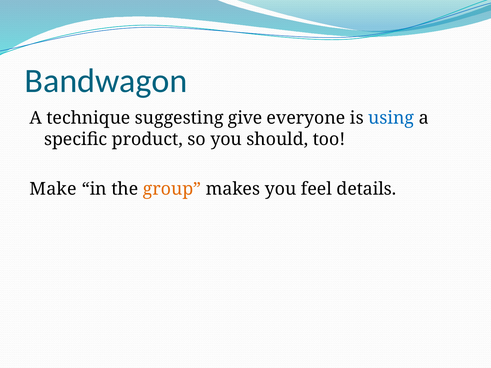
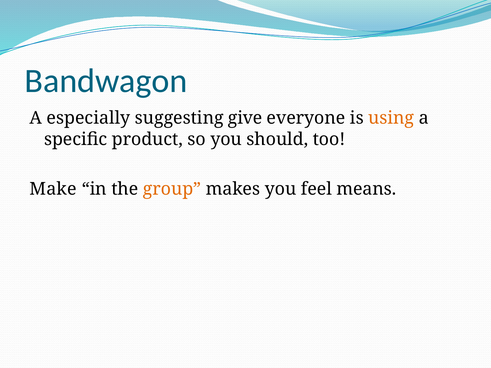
technique: technique -> especially (88, 118)
using colour: blue -> orange (391, 118)
details: details -> means (366, 189)
